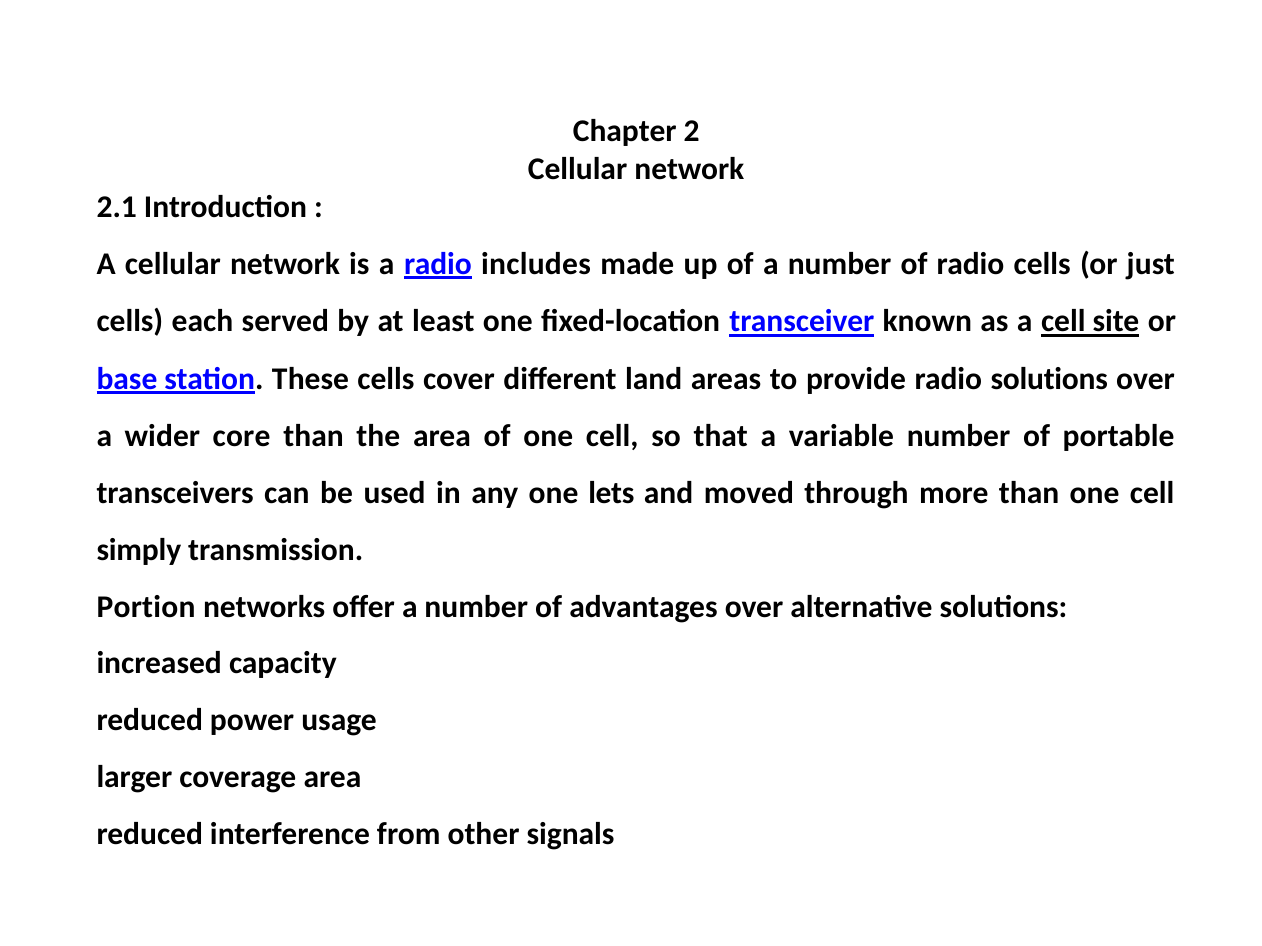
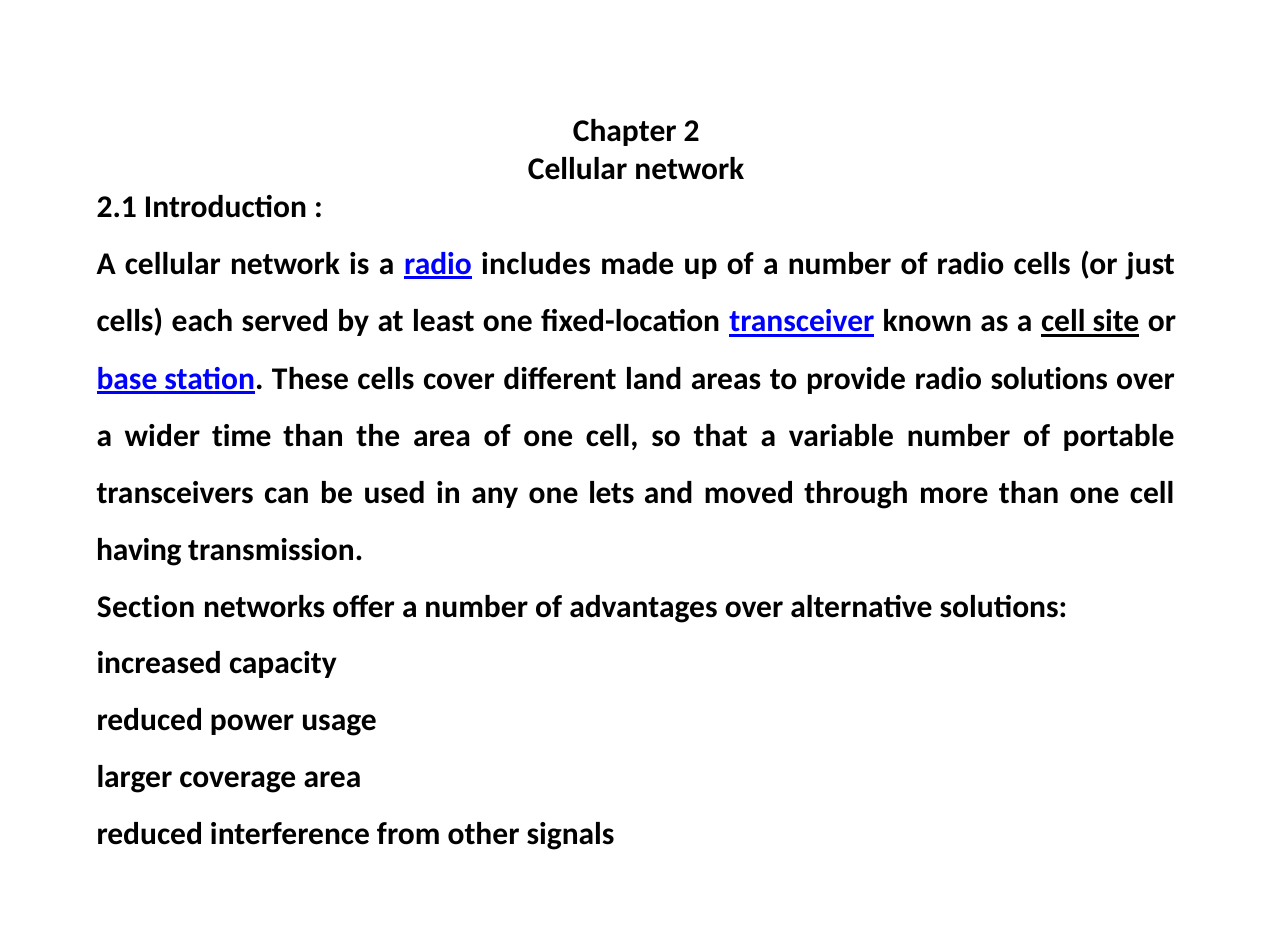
core: core -> time (242, 437)
simply: simply -> having (139, 550)
Portion: Portion -> Section (146, 607)
